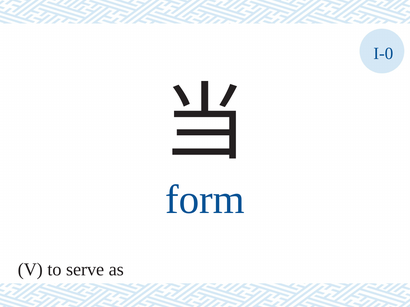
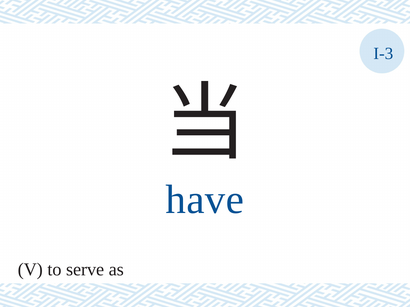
I-0: I-0 -> I-3 (383, 54)
form: form -> have (205, 200)
